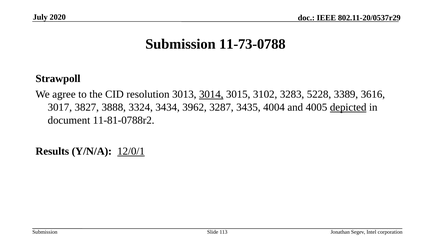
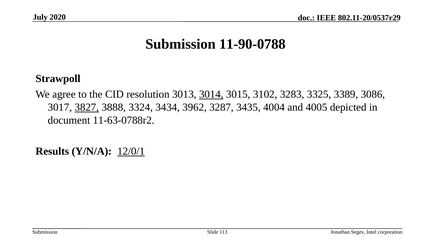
11-73-0788: 11-73-0788 -> 11-90-0788 (252, 44)
5228: 5228 -> 3325 (319, 95)
3616: 3616 -> 3086 (373, 95)
3827 underline: none -> present (87, 107)
depicted underline: present -> none (348, 107)
11-81-0788r2: 11-81-0788r2 -> 11-63-0788r2 (124, 120)
